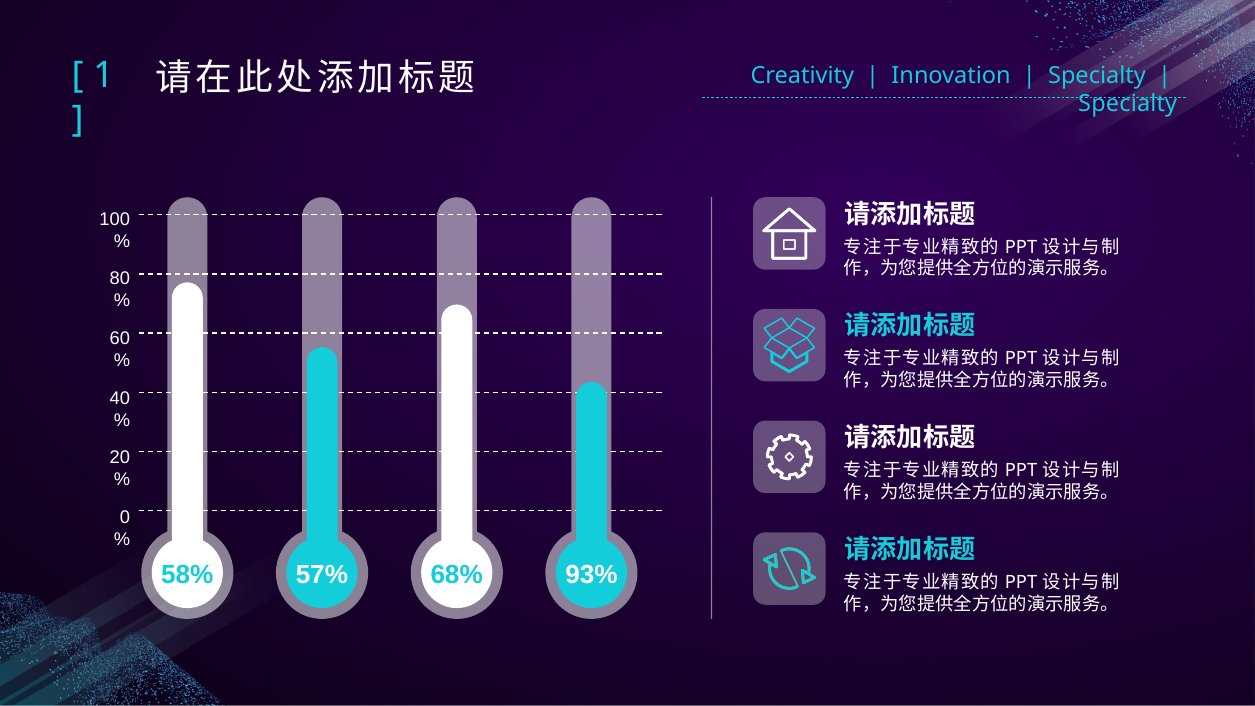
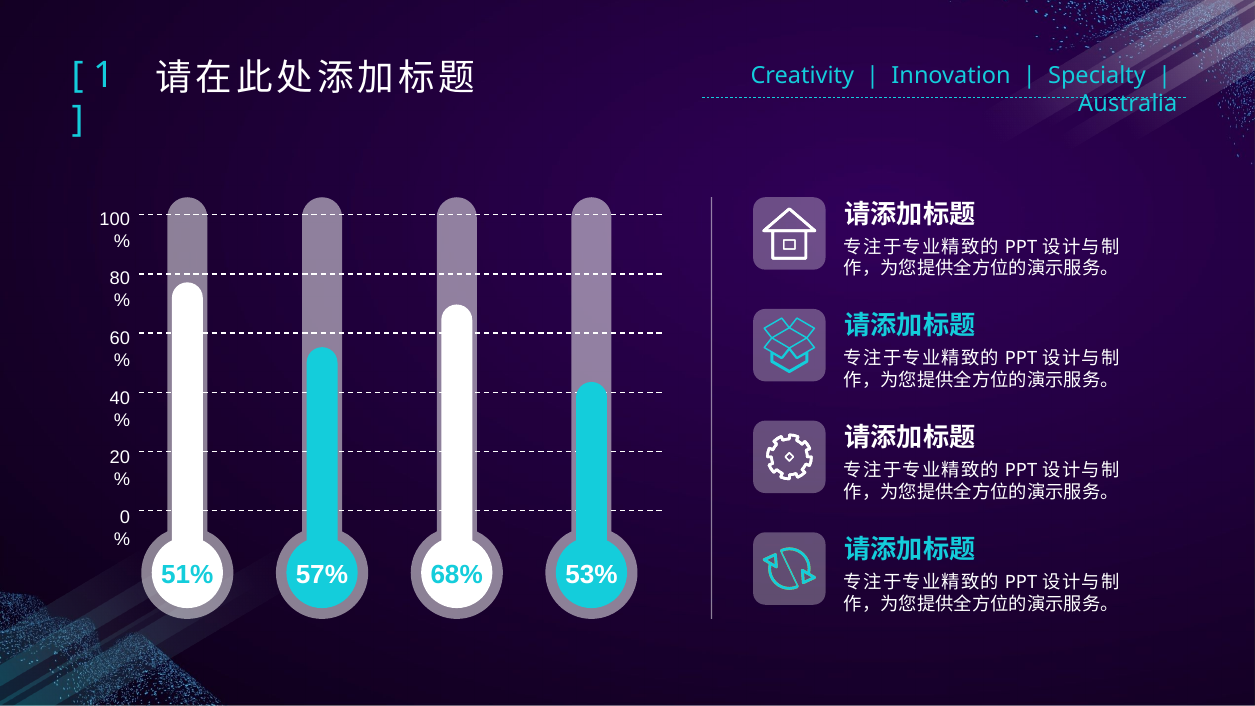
Specialty: Specialty -> Australia (1128, 104)
58%: 58% -> 51% (187, 574)
93%: 93% -> 53% (591, 574)
